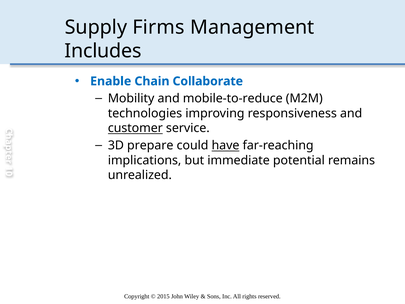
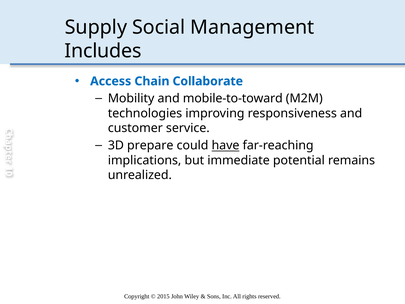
Firms: Firms -> Social (159, 27)
Enable: Enable -> Access (111, 81)
mobile-to-reduce: mobile-to-reduce -> mobile-to-toward (233, 98)
customer underline: present -> none (135, 128)
